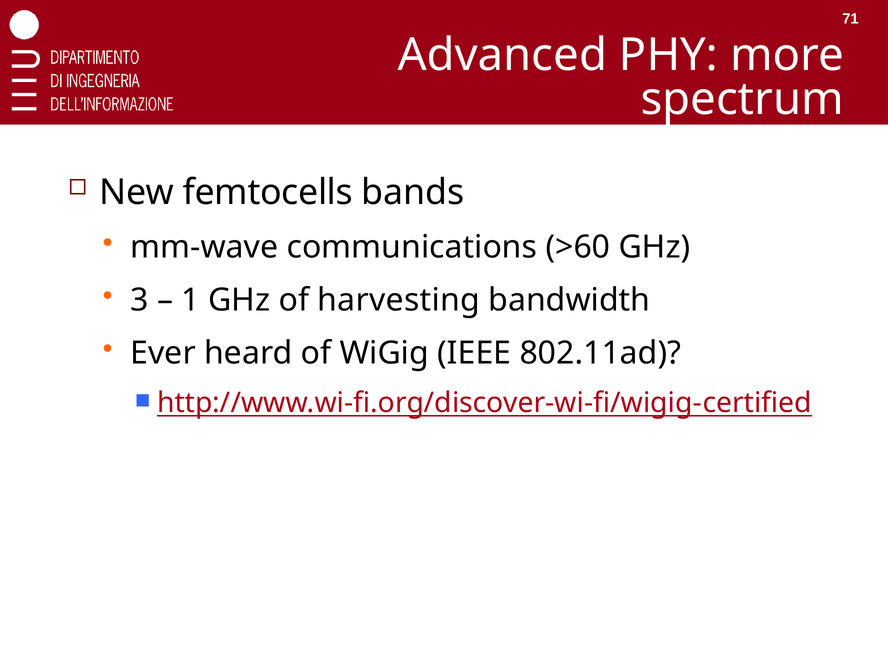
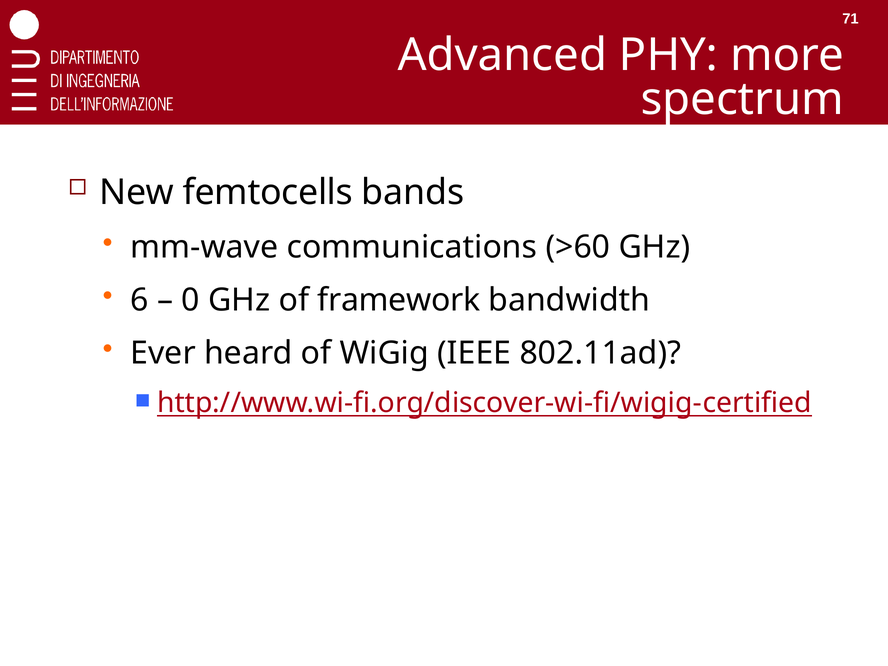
3: 3 -> 6 (140, 300)
1: 1 -> 0 (191, 300)
harvesting: harvesting -> framework (399, 300)
